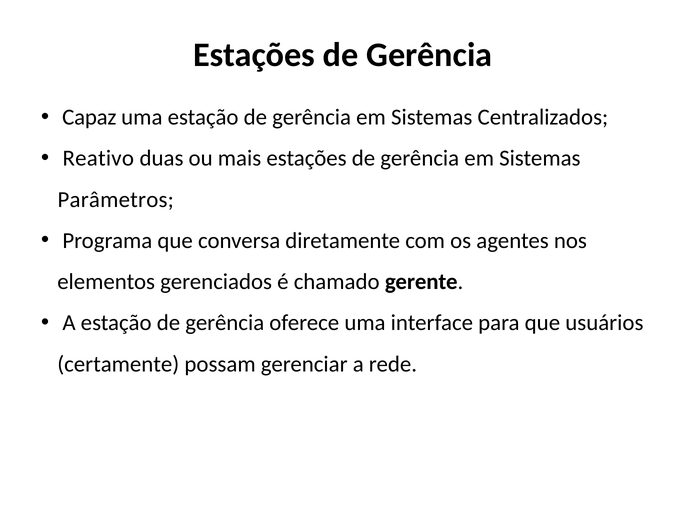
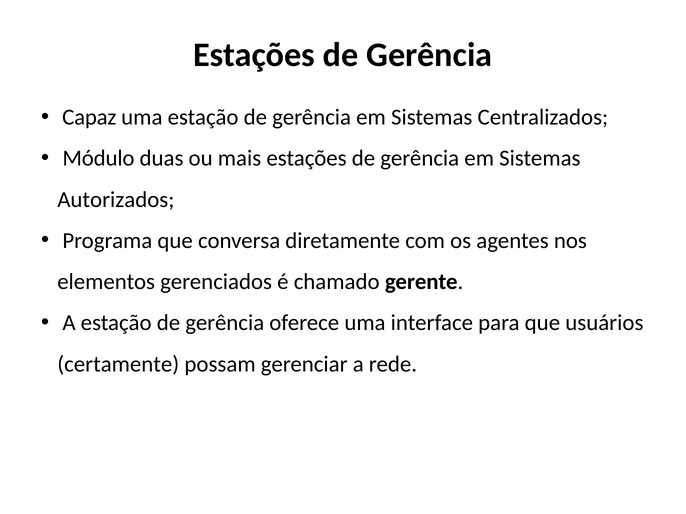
Reativo: Reativo -> Módulo (98, 159)
Parâmetros: Parâmetros -> Autorizados (116, 200)
